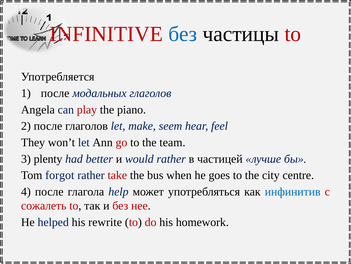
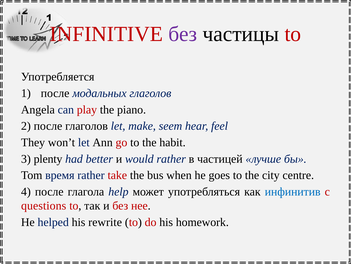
без colour: blue -> purple (183, 34)
team: team -> habit (173, 142)
forgot: forgot -> время (60, 175)
сожалеть: сожалеть -> questions (44, 205)
